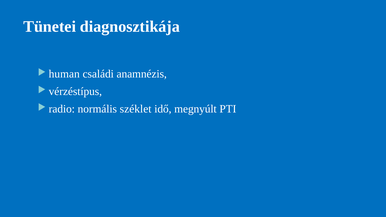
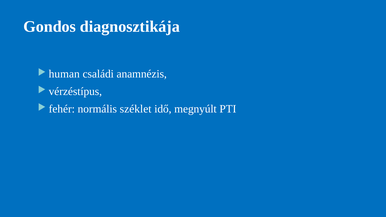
Tünetei: Tünetei -> Gondos (50, 27)
radio: radio -> fehér (62, 109)
